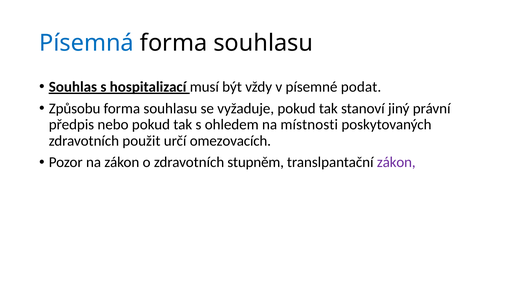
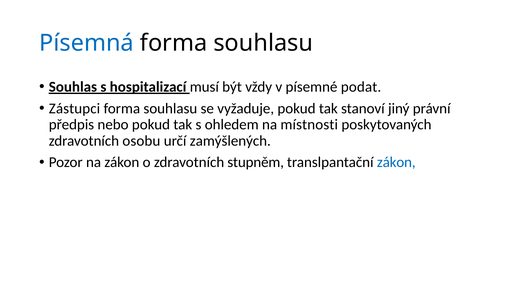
Způsobu: Způsobu -> Zástupci (74, 108)
použit: použit -> osobu (141, 141)
omezovacích: omezovacích -> zamýšlených (230, 141)
zákon colour: purple -> blue (396, 162)
